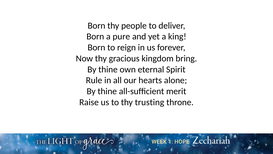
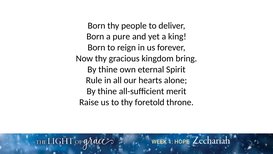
trusting: trusting -> foretold (150, 102)
